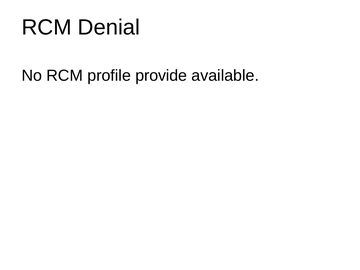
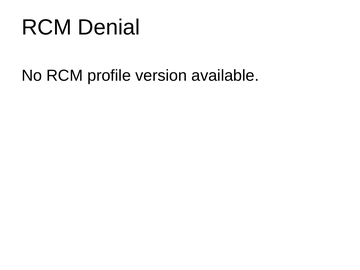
provide: provide -> version (161, 75)
